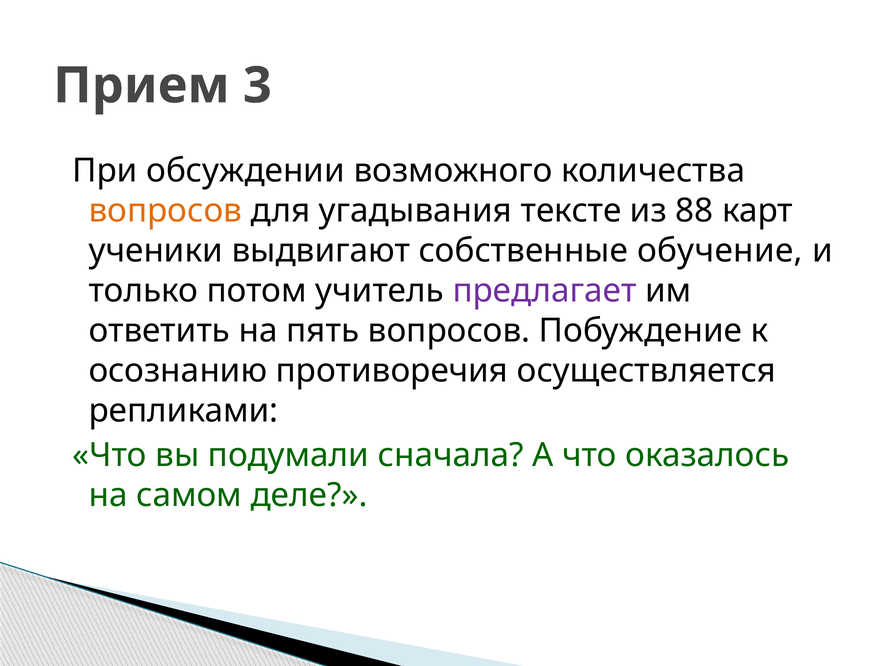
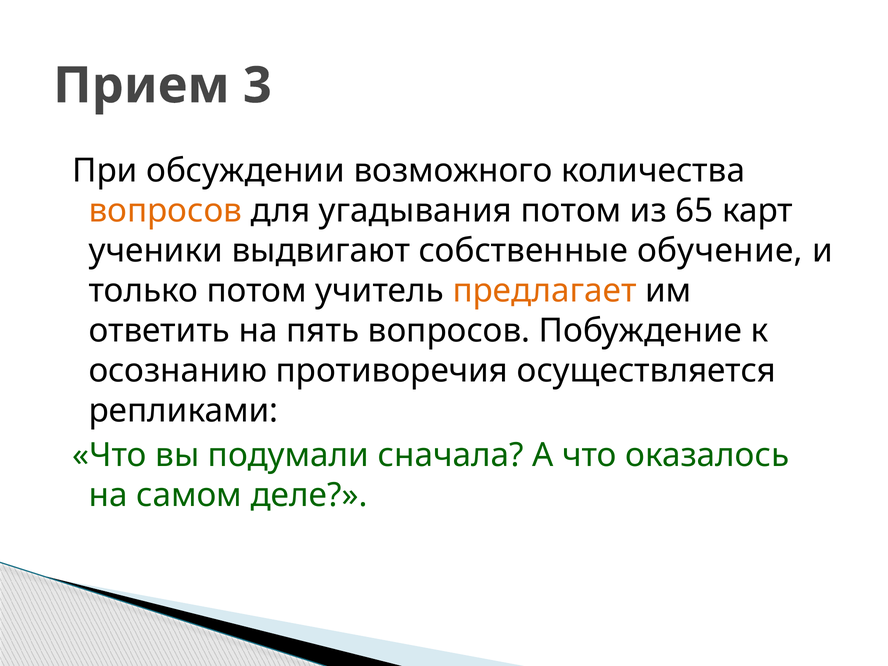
угадывания тексте: тексте -> потом (571, 211)
88: 88 -> 65 (694, 211)
предлагает colour: purple -> orange (545, 291)
